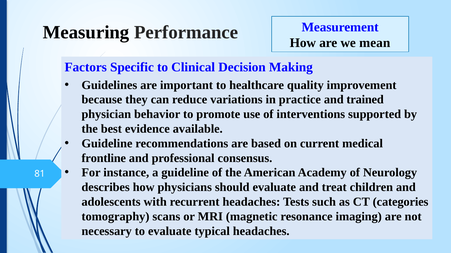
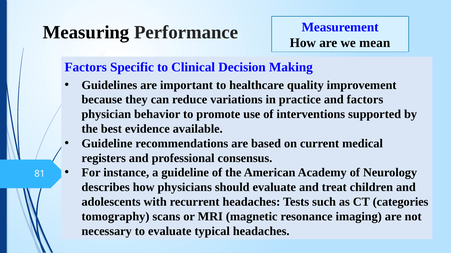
and trained: trained -> factors (365, 100)
frontline: frontline -> registers (104, 158)
